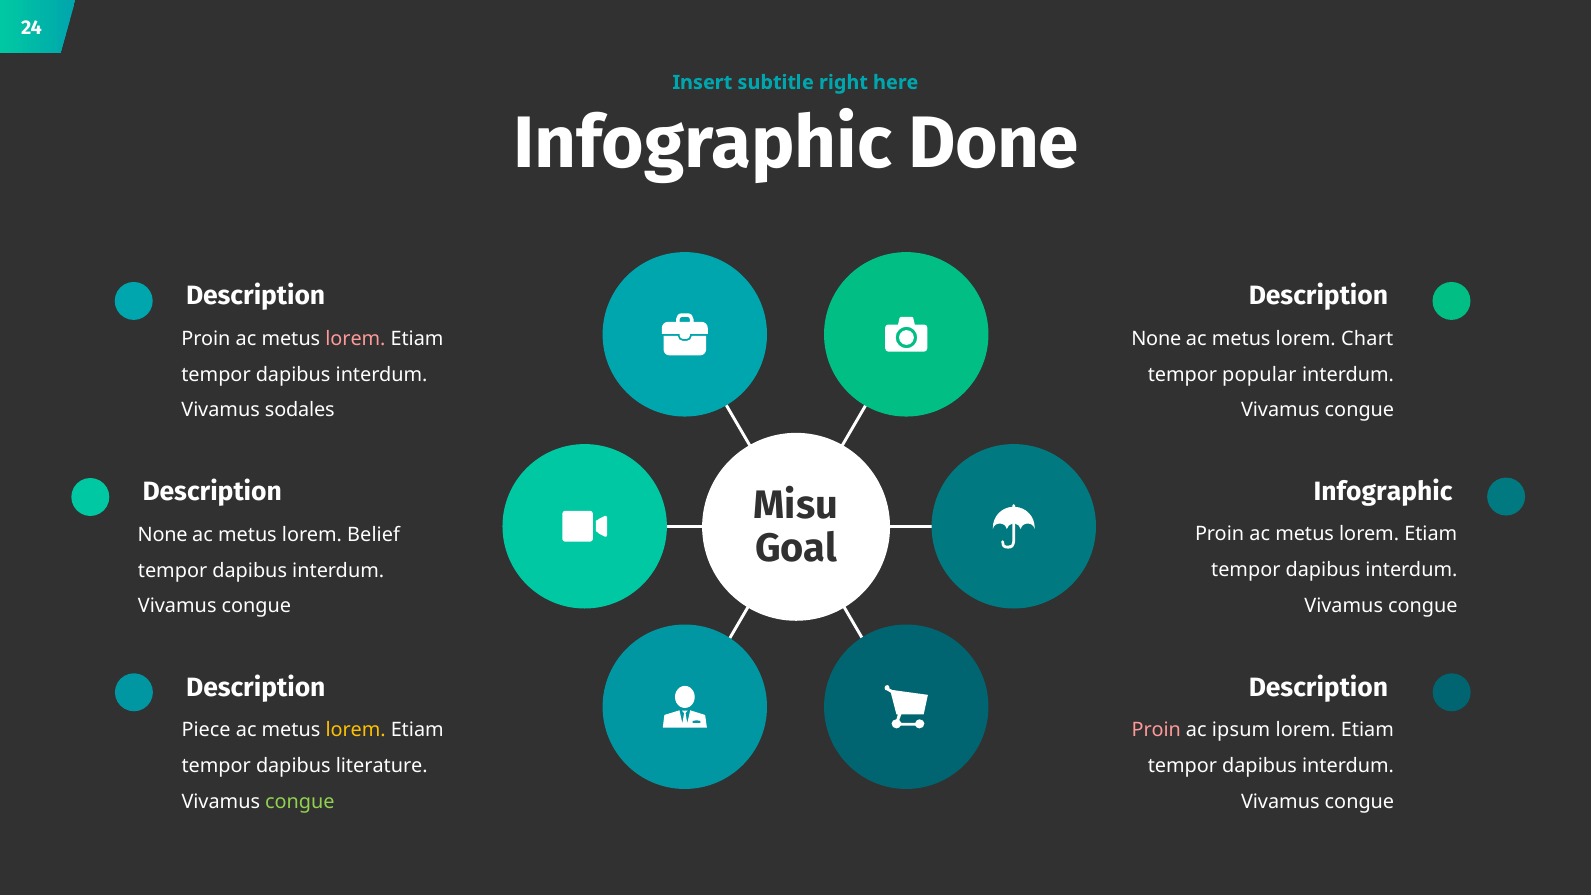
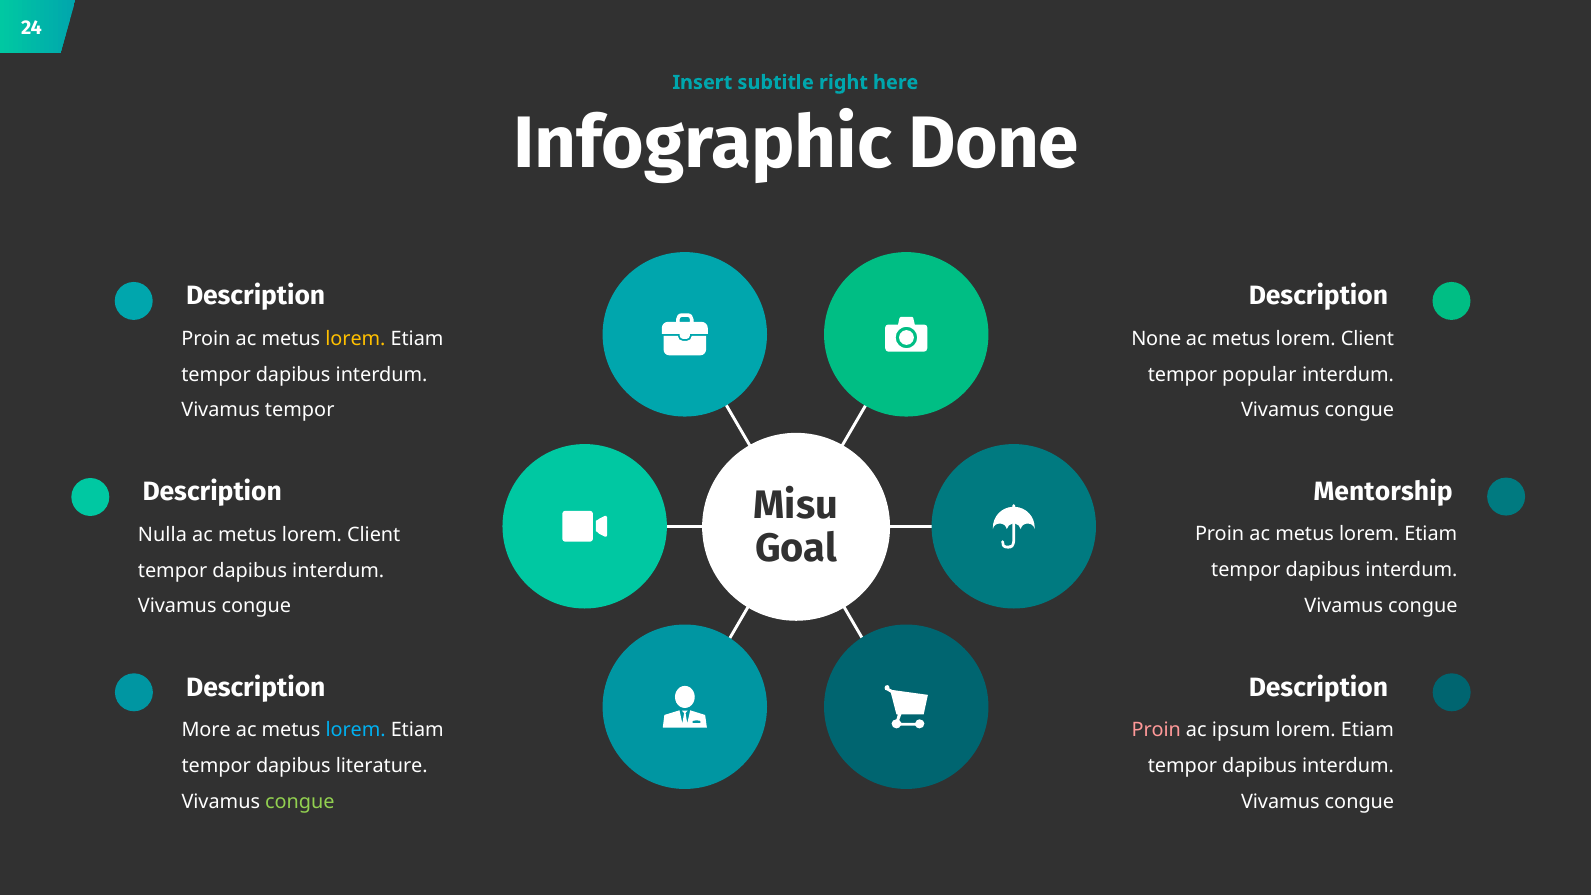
lorem colour: pink -> yellow (355, 339)
Chart: Chart -> Client (1367, 339)
Vivamus sodales: sodales -> tempor (300, 410)
Infographic: Infographic -> Mentorship (1383, 492)
None: None -> Nulla (162, 535)
Belief: Belief -> Client (374, 535)
Piece: Piece -> More (206, 730)
lorem colour: yellow -> light blue (356, 730)
